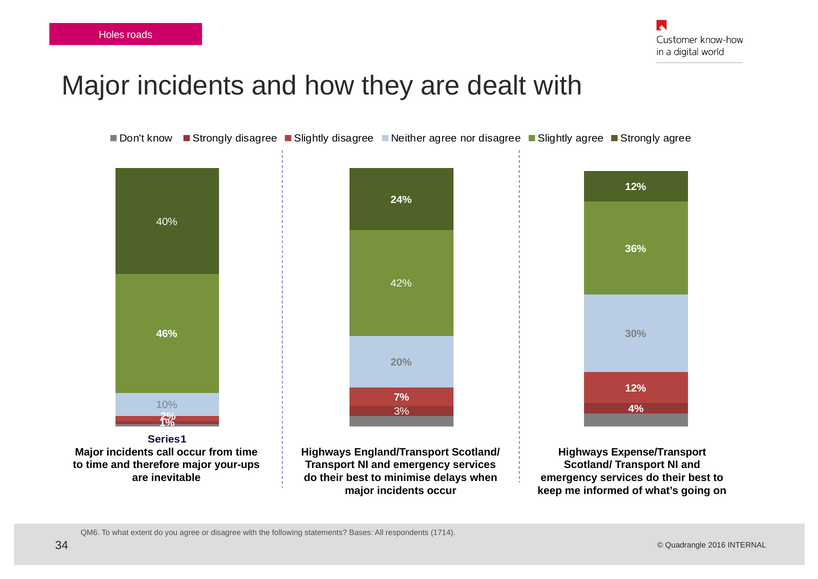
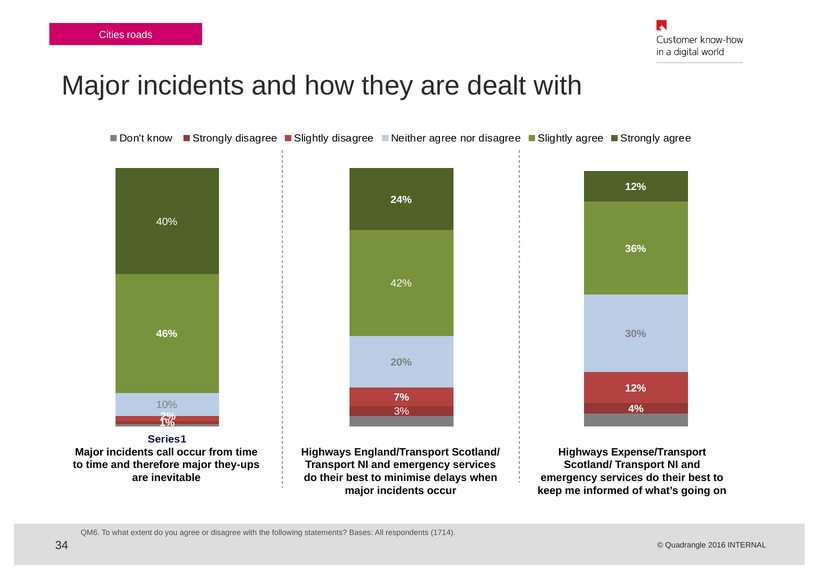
Holes: Holes -> Cities (112, 35)
your-ups: your-ups -> they-ups (237, 465)
